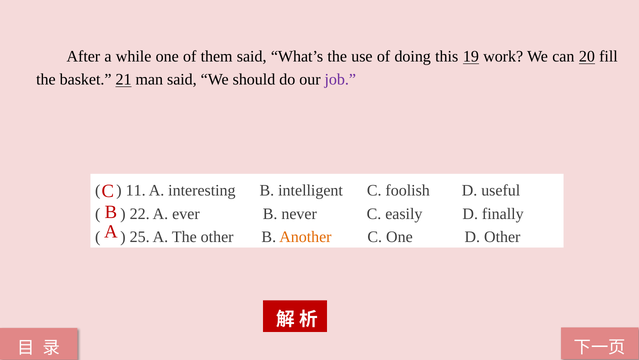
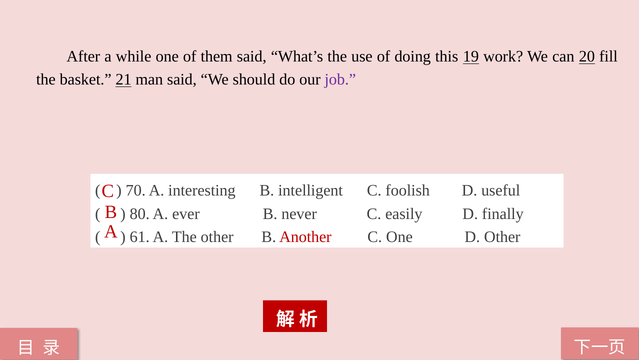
11: 11 -> 70 (136, 190)
22: 22 -> 80 (140, 213)
25: 25 -> 61 (140, 236)
Another colour: orange -> red (305, 236)
